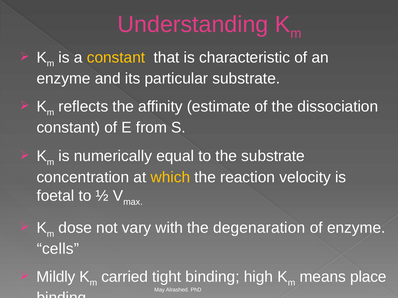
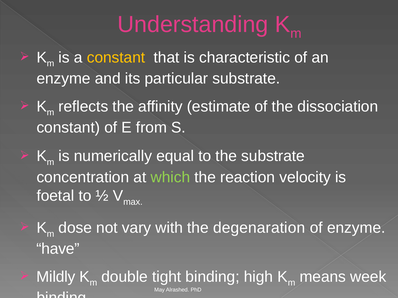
which colour: yellow -> light green (170, 178)
cells: cells -> have (58, 249)
carried: carried -> double (125, 277)
place: place -> week (368, 277)
